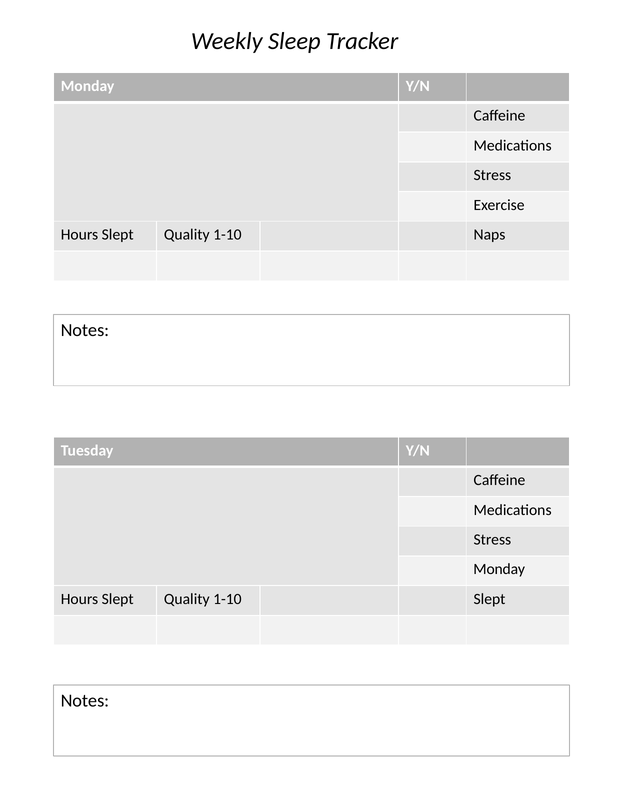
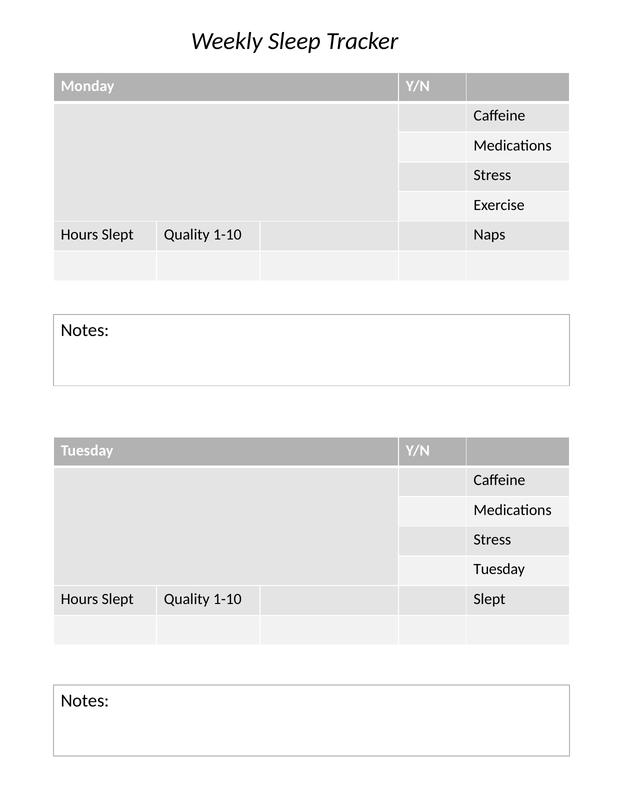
Monday: Monday -> Tuesday (499, 569)
